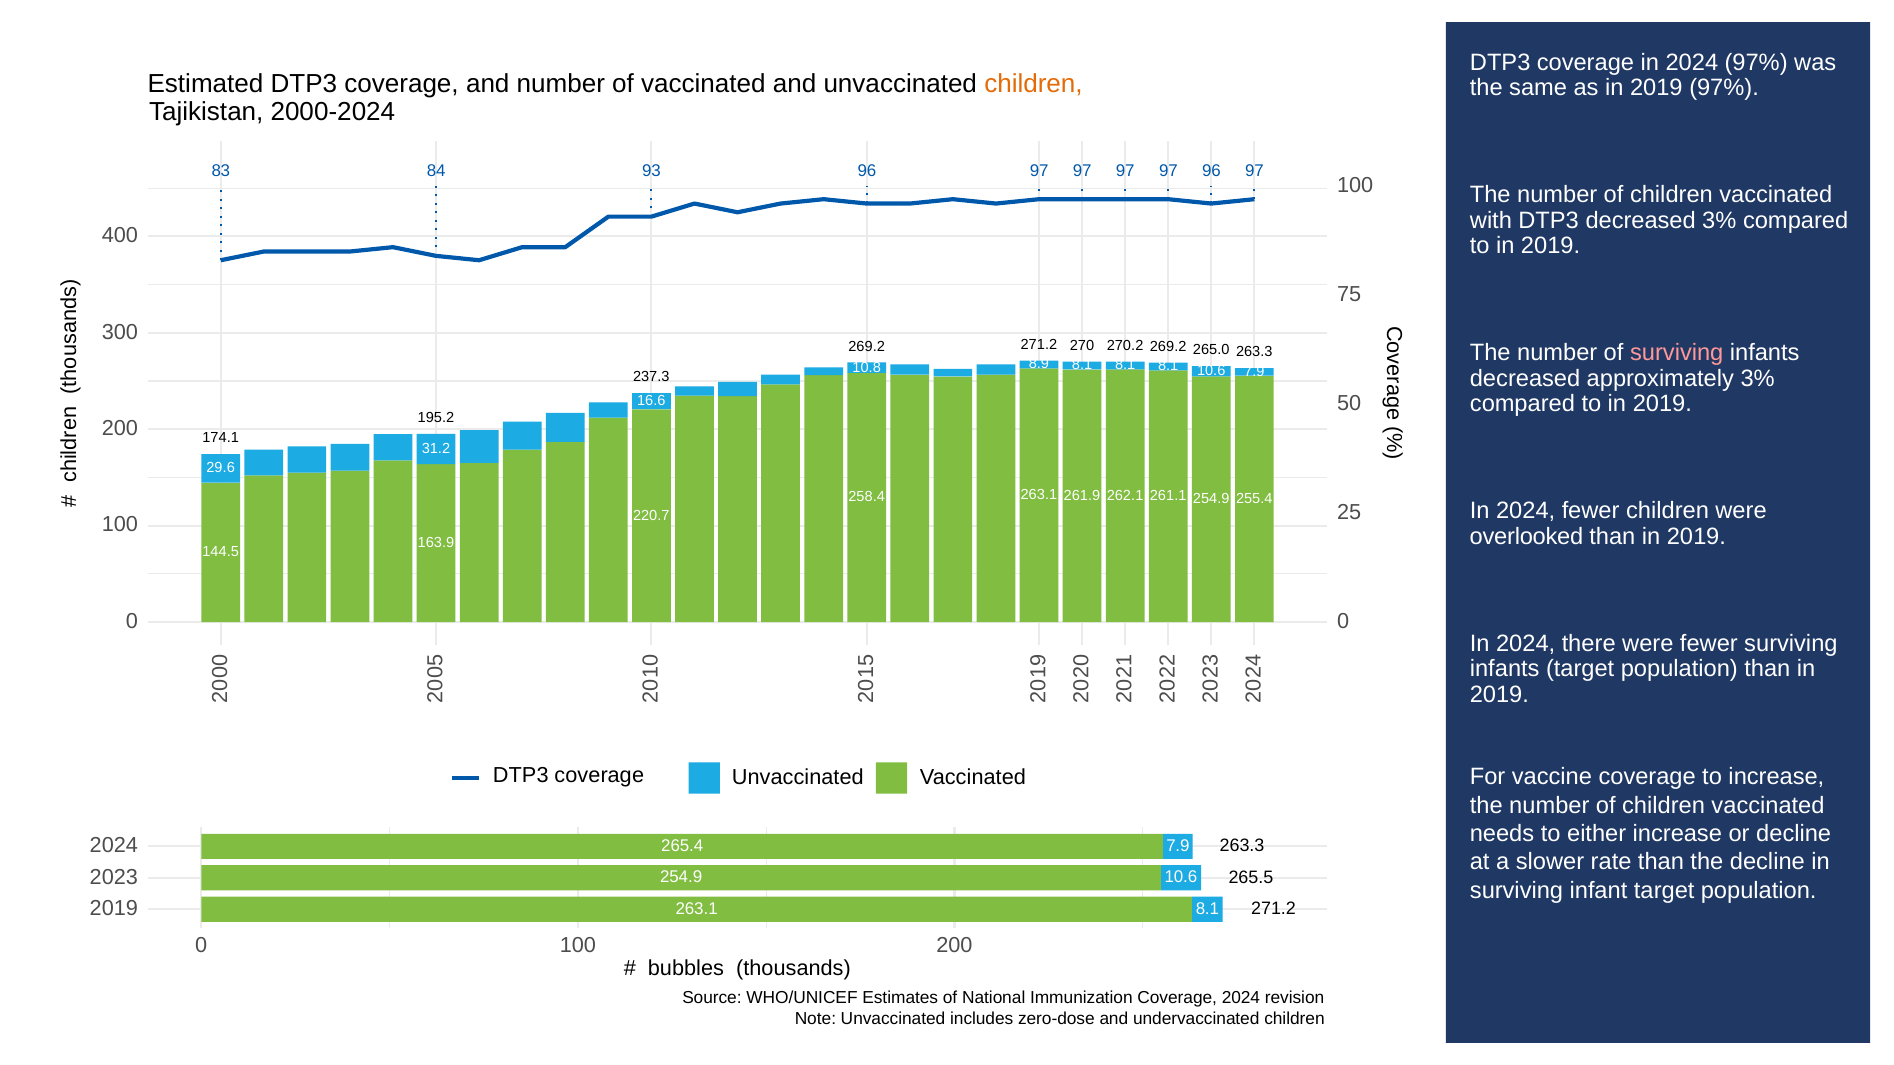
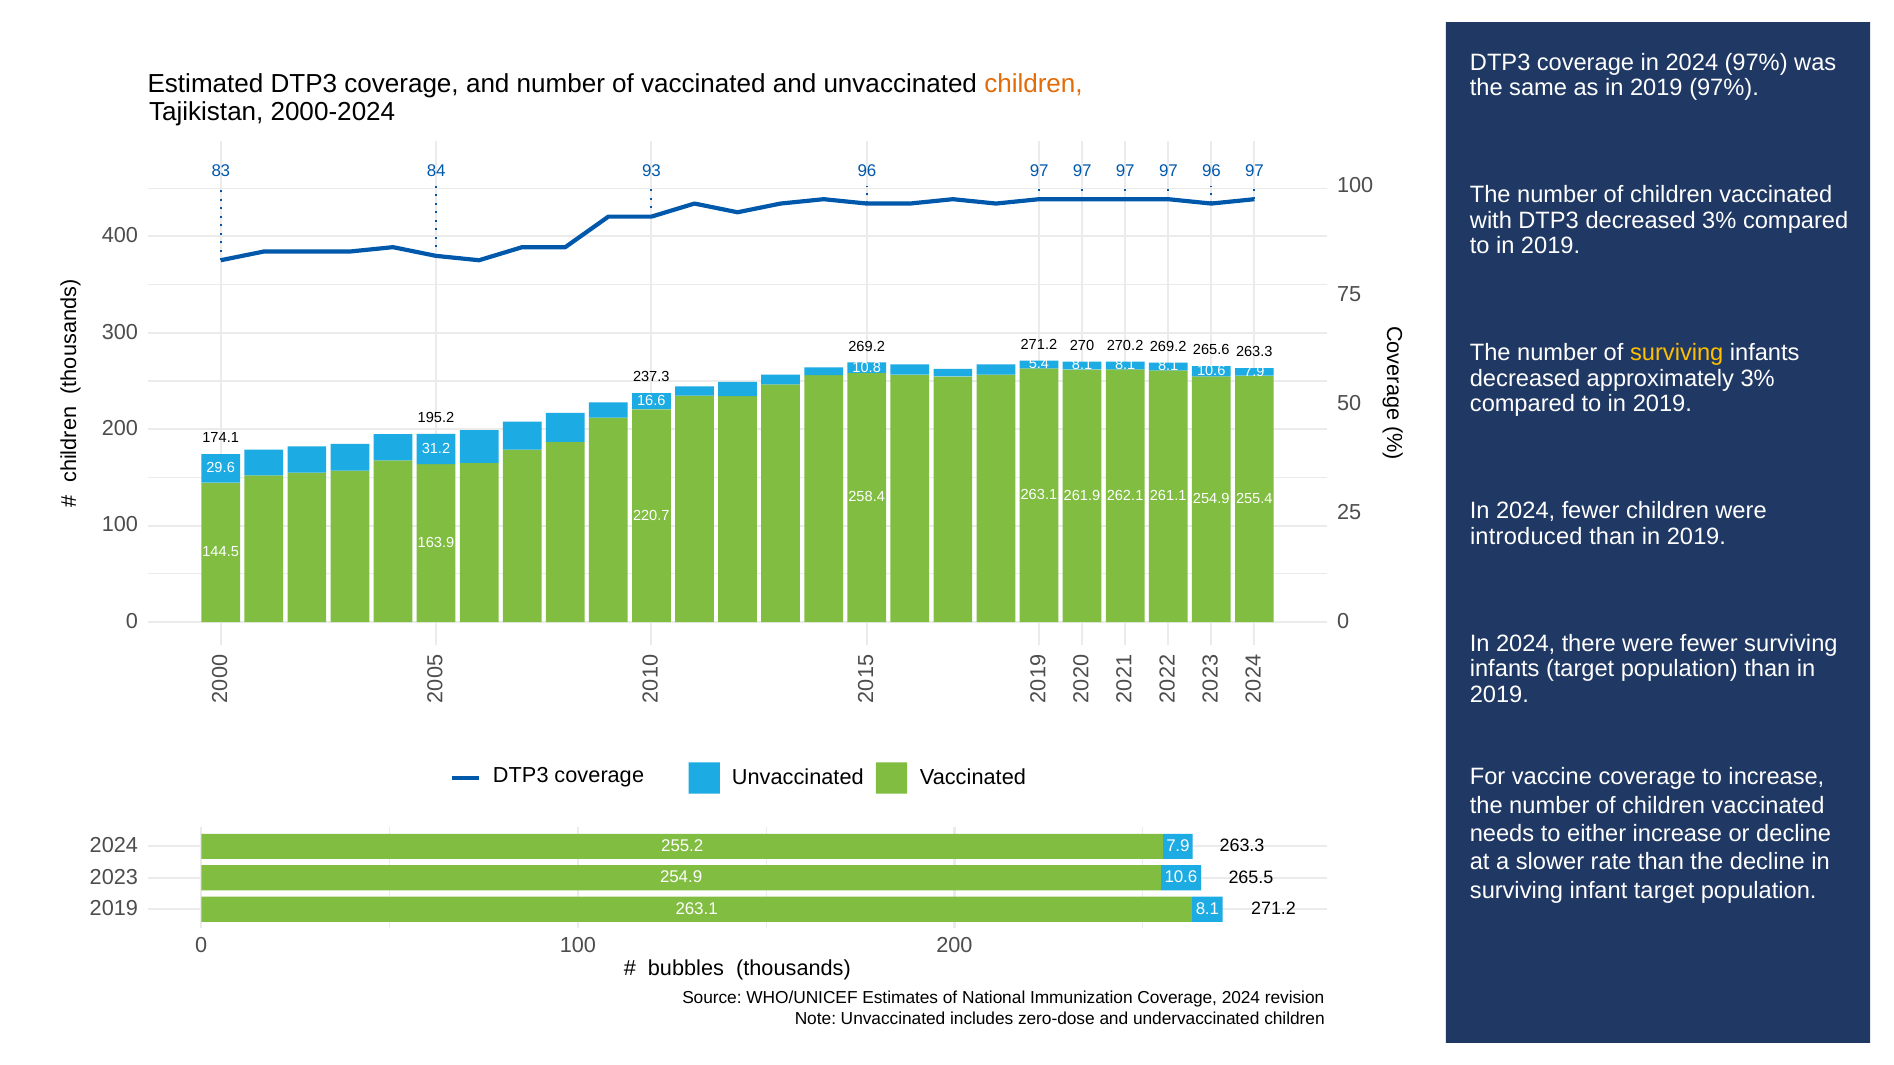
265.0: 265.0 -> 265.6 (1211, 350)
surviving colour: pink -> yellow (1677, 353)
8.9: 8.9 -> 5.4 (1039, 364)
overlooked: overlooked -> introduced (1526, 537)
265.4: 265.4 -> 255.2 (682, 846)
